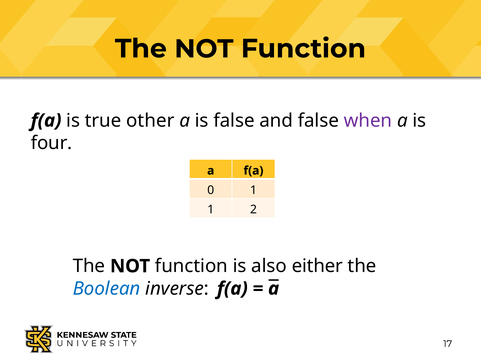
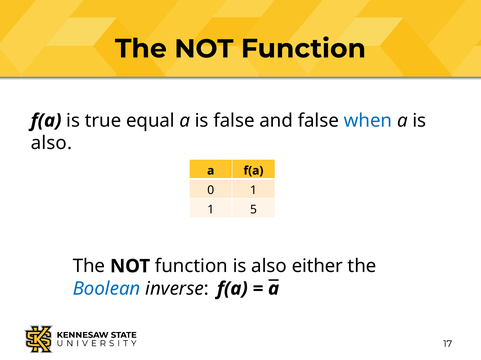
other: other -> equal (150, 121)
when colour: purple -> blue (368, 121)
four: four -> also (51, 143)
2: 2 -> 5 (254, 210)
